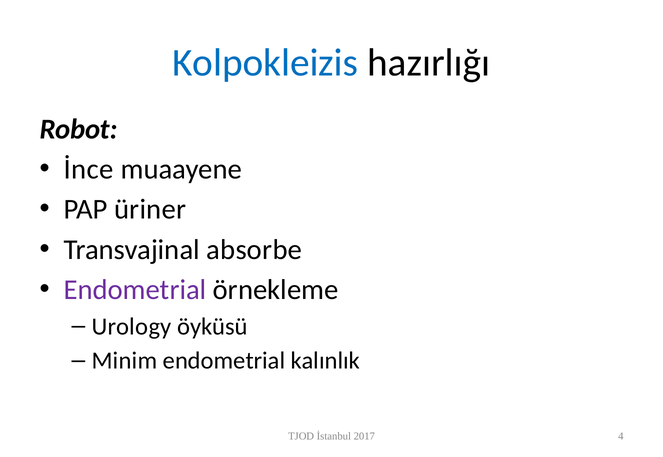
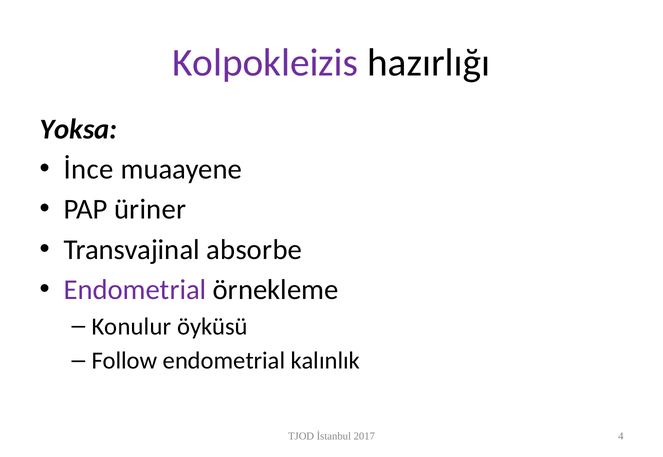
Kolpokleizis colour: blue -> purple (265, 63)
Robot: Robot -> Yoksa (78, 129)
Urology: Urology -> Konulur (131, 326)
Minim: Minim -> Follow (124, 361)
